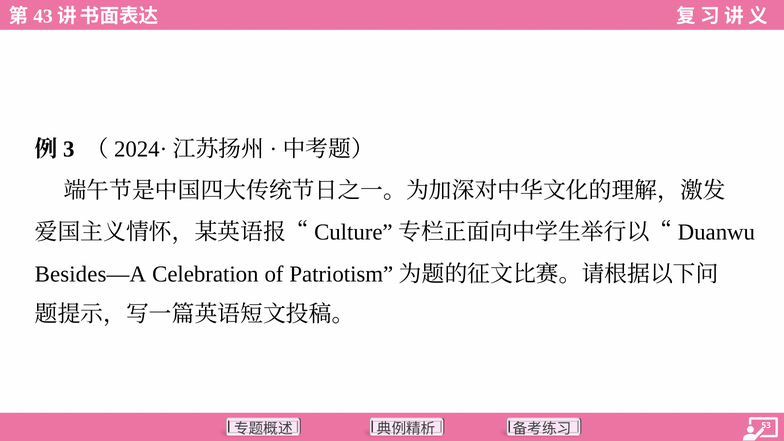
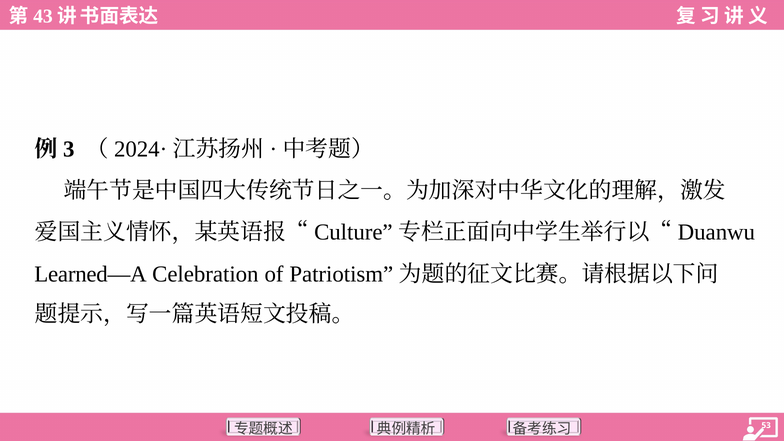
Besides—A: Besides—A -> Learned—A (91, 274)
